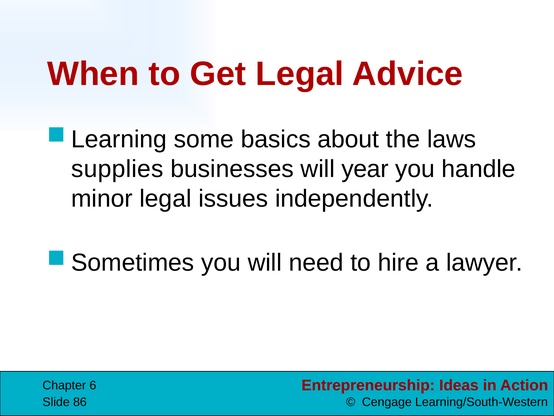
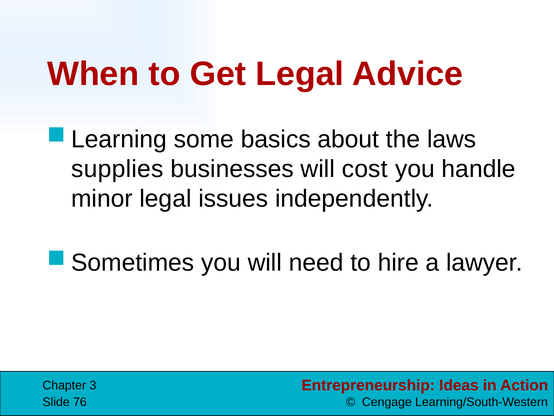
year: year -> cost (365, 169)
6: 6 -> 3 (93, 385)
86: 86 -> 76 (80, 402)
